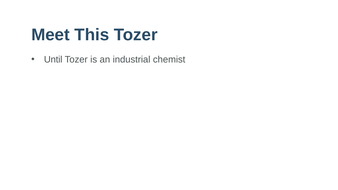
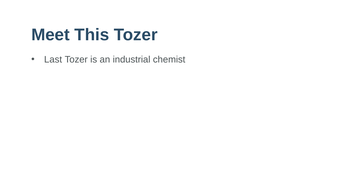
Until: Until -> Last (53, 60)
